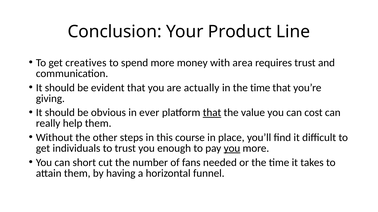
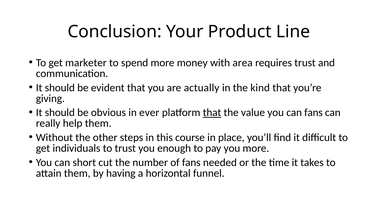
creatives: creatives -> marketer (86, 63)
in the time: time -> kind (260, 88)
can cost: cost -> fans (314, 113)
you underline: present -> none (232, 149)
